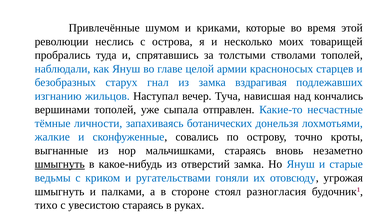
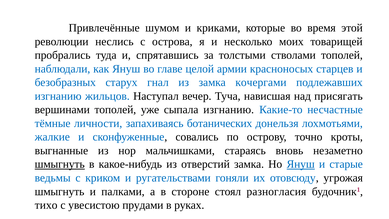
вздрагивая: вздрагивая -> кочергами (261, 82)
кончались: кончались -> присягать (338, 96)
сыпала отправлен: отправлен -> изгнанию (229, 110)
Януш underline: none -> present (301, 164)
увесистою стараясь: стараясь -> прудами (143, 205)
